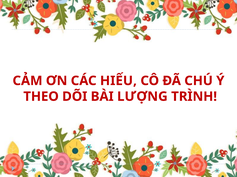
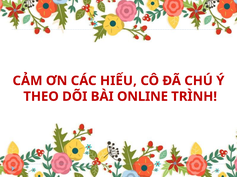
LƯỢNG: LƯỢNG -> ONLINE (143, 97)
